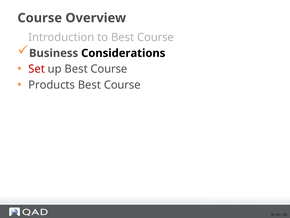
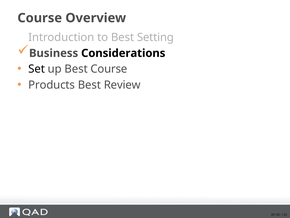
to Best Course: Course -> Setting (155, 37)
Set colour: red -> black (37, 69)
Course: Course -> Review (122, 85)
